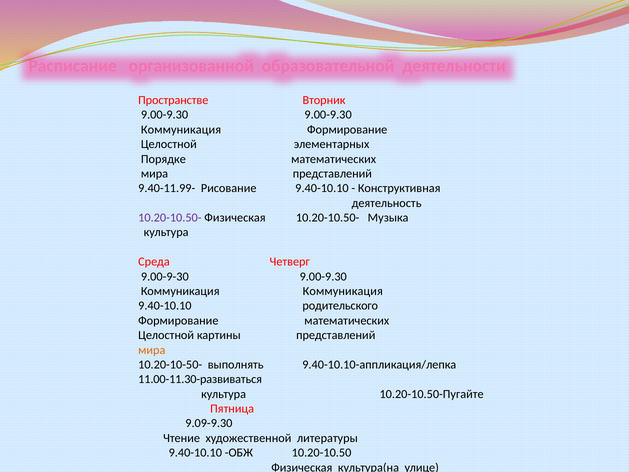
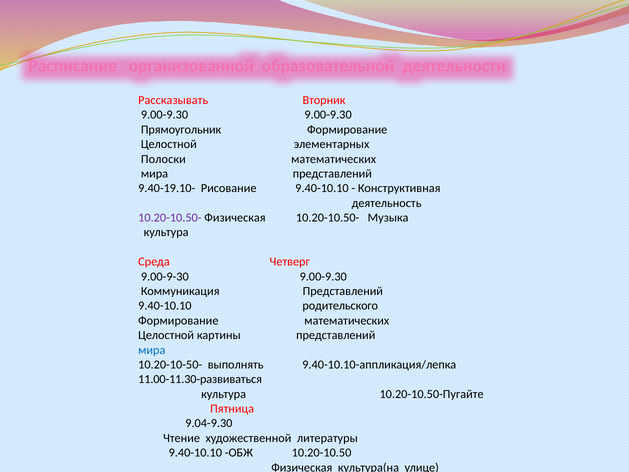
Пространстве: Пространстве -> Рассказывать (173, 100)
Коммуникация: Коммуникация -> Прямоугольник (181, 130)
Порядке: Порядке -> Полоски (163, 159)
9.40-11.99-: 9.40-11.99- -> 9.40-19.10- (167, 188)
Коммуникация Коммуникация: Коммуникация -> Представлений (343, 291)
мира colour: orange -> blue (152, 350)
9.09-9.30: 9.09-9.30 -> 9.04-9.30 (209, 423)
